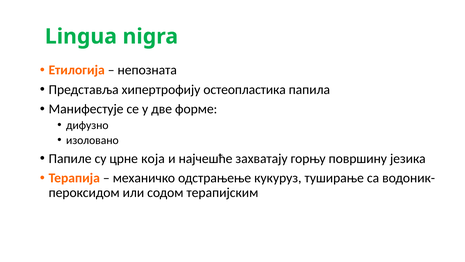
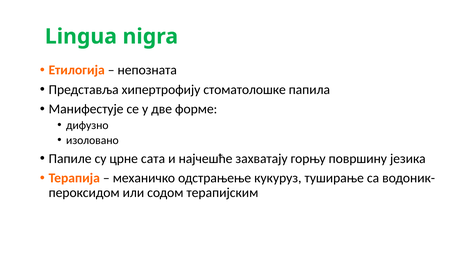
остеопластика: остеопластика -> стоматолошке (245, 89)
која: која -> сата (153, 158)
